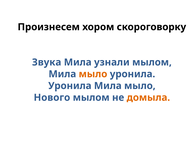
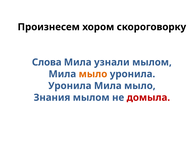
Звука: Звука -> Слова (47, 62)
Нового: Нового -> Знания (52, 97)
домыла colour: orange -> red (148, 97)
